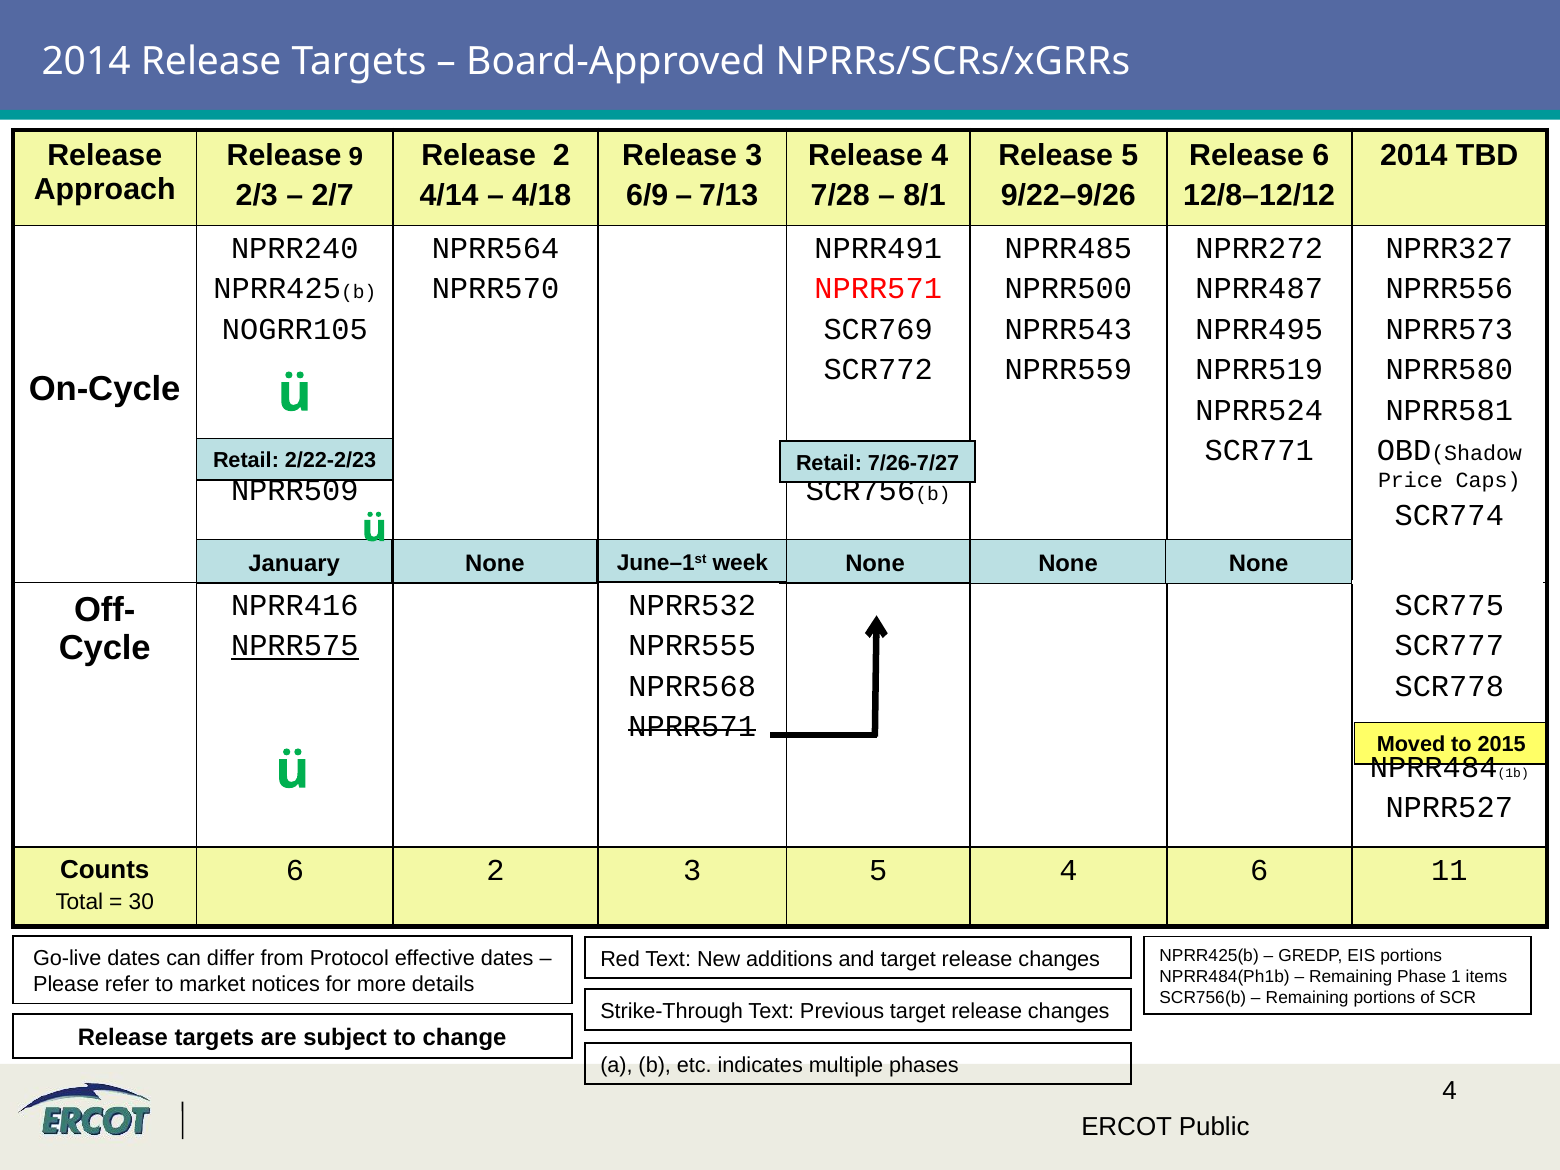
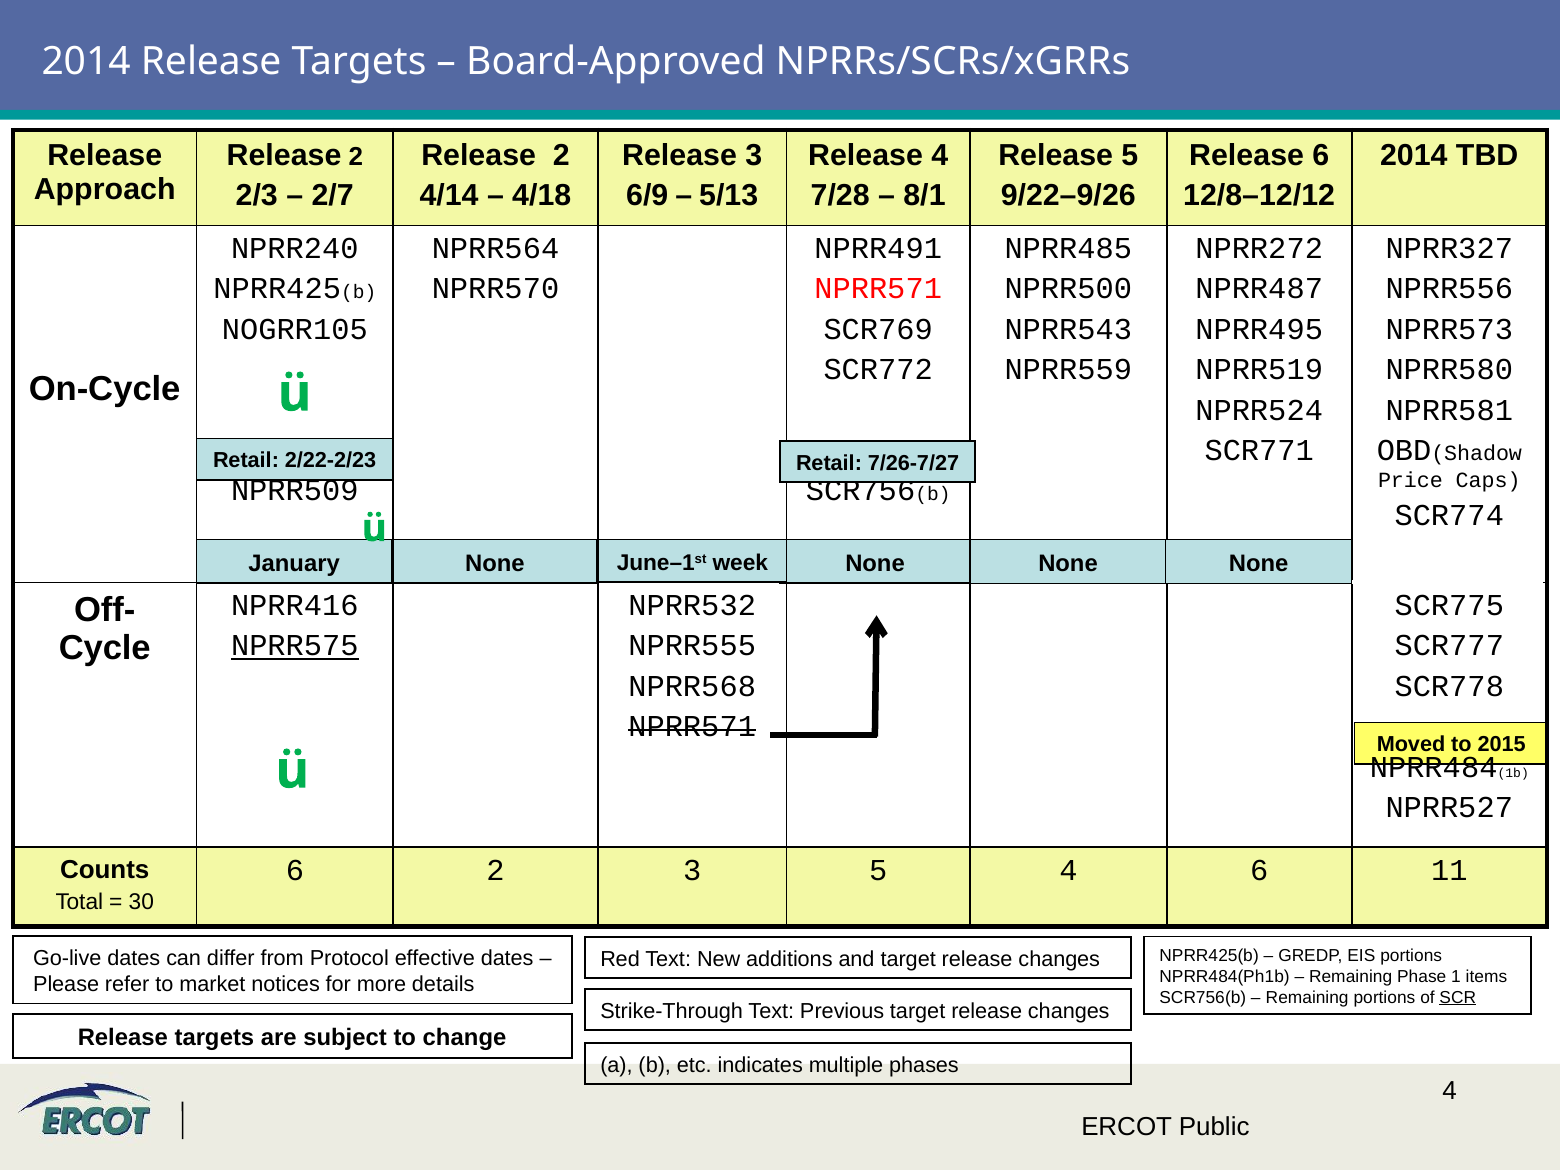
9: 9 -> 2 (356, 157)
7/13: 7/13 -> 5/13 (729, 196)
SCR underline: none -> present (1458, 997)
